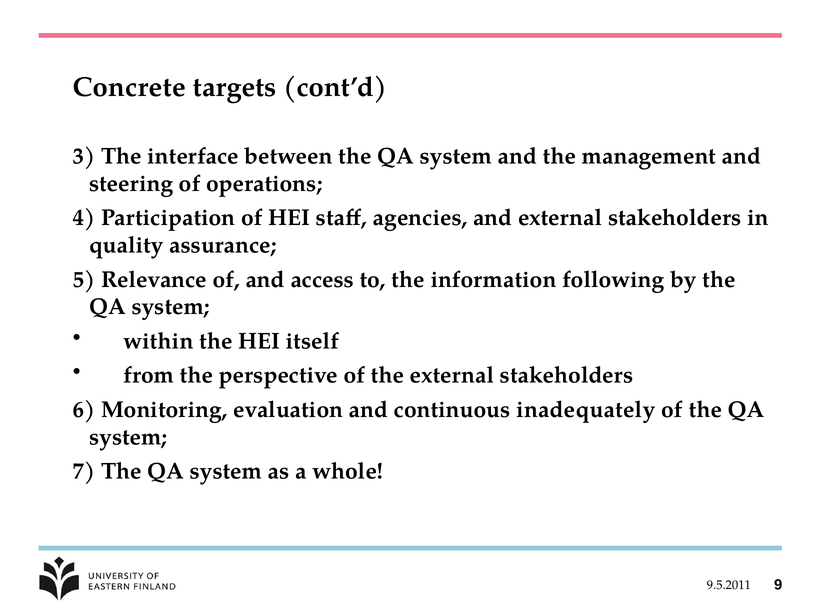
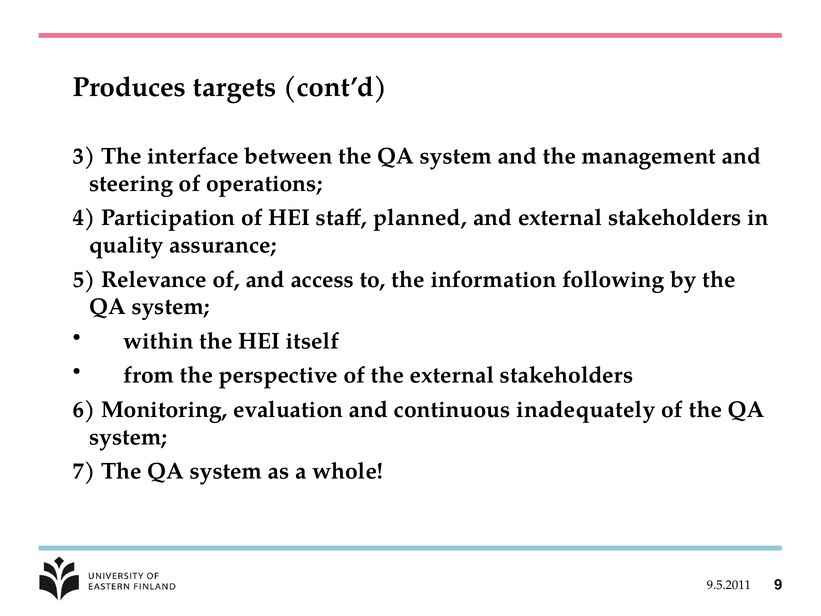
Concrete: Concrete -> Produces (129, 87)
agencies: agencies -> planned (420, 218)
